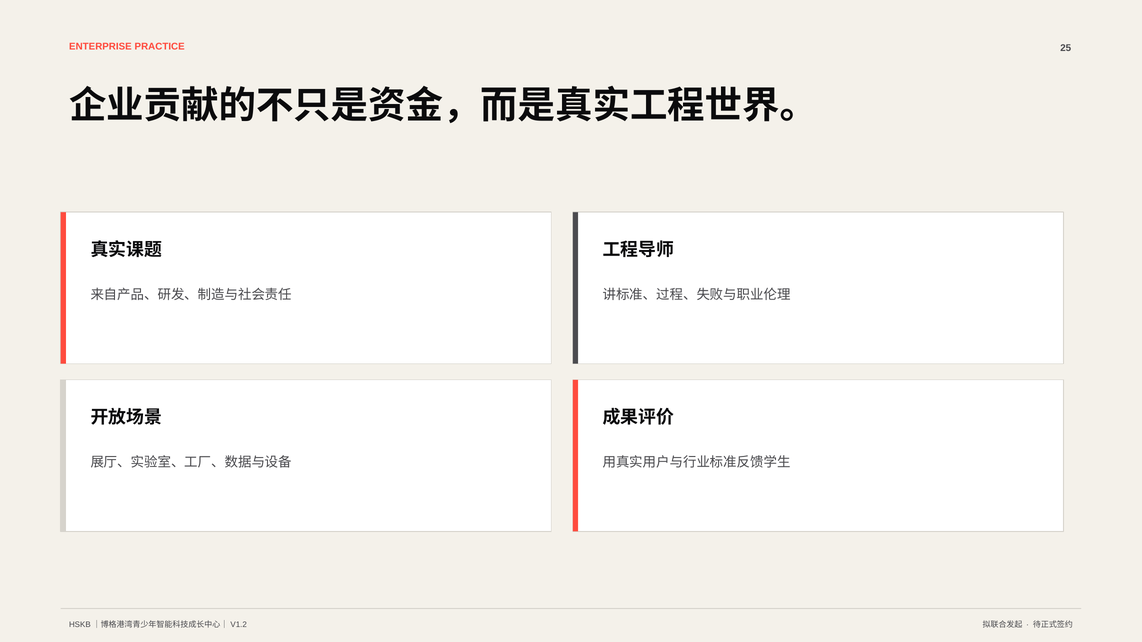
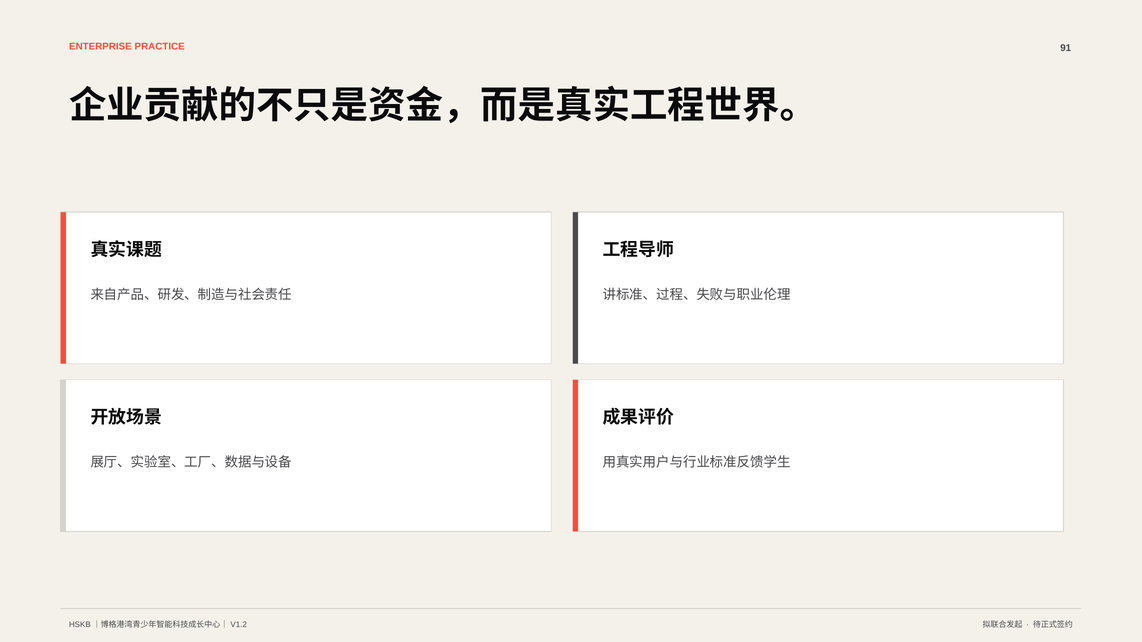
25: 25 -> 91 (1066, 48)
